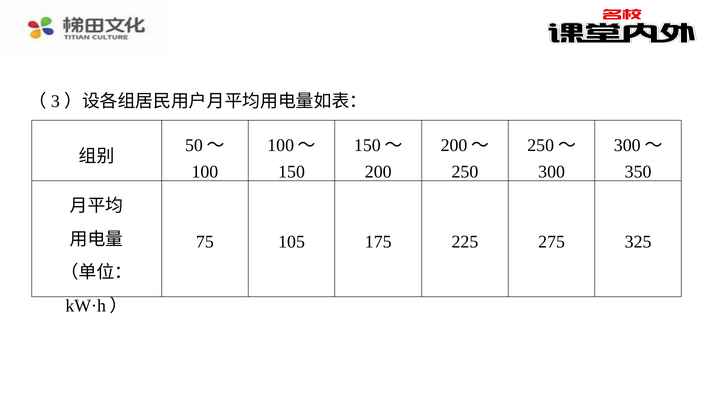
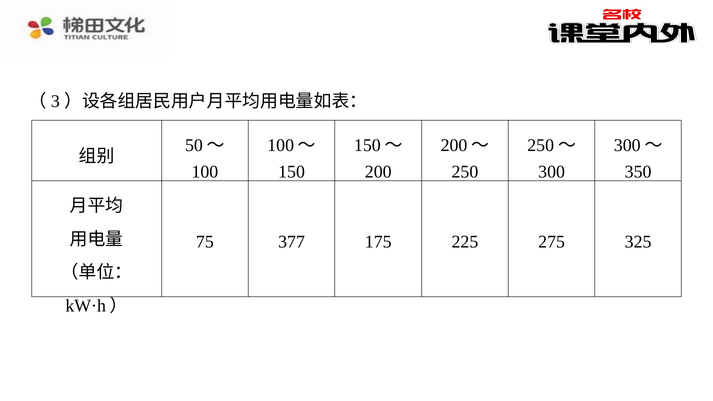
105: 105 -> 377 (292, 242)
